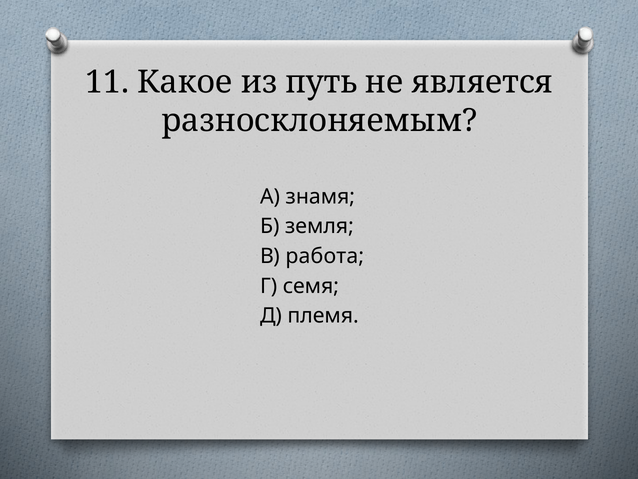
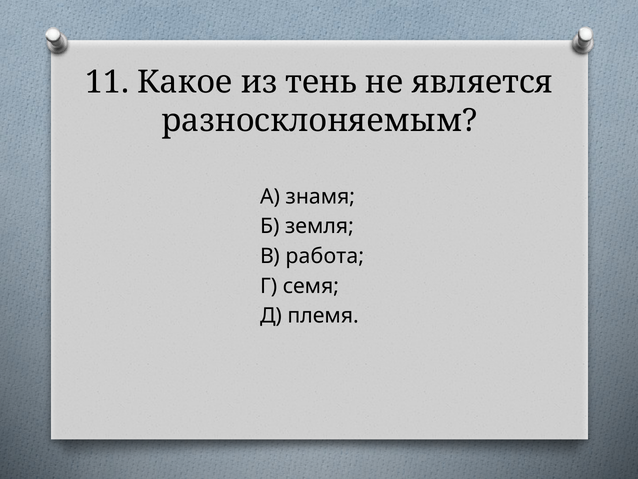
путь: путь -> тень (321, 82)
